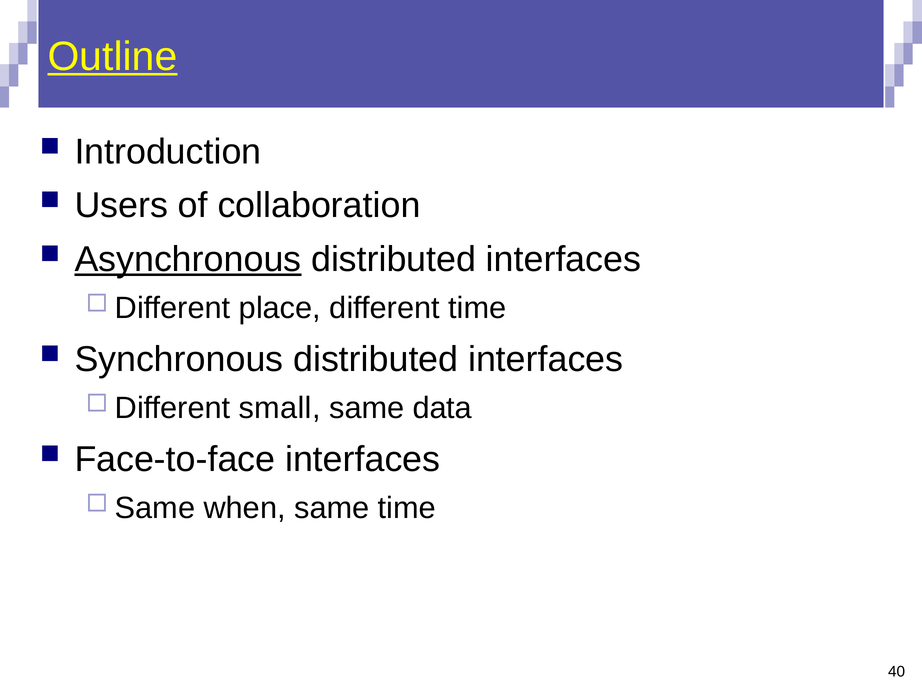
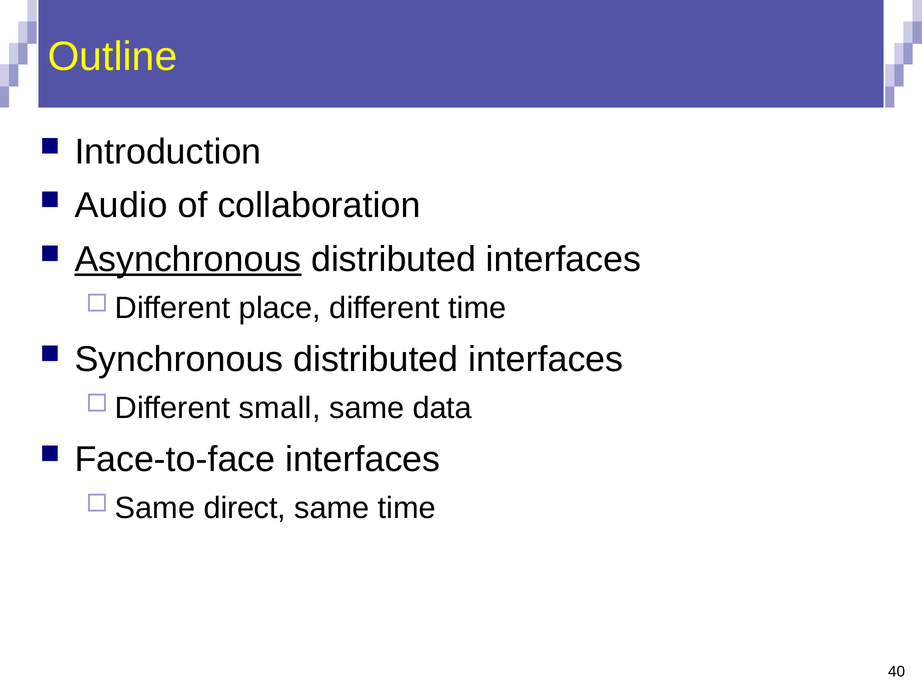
Outline underline: present -> none (113, 57)
Users: Users -> Audio (121, 205)
when: when -> direct (245, 508)
